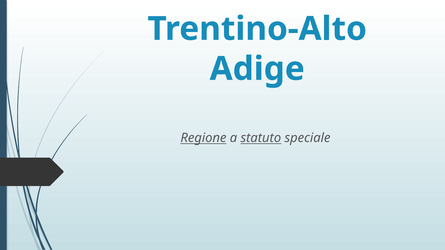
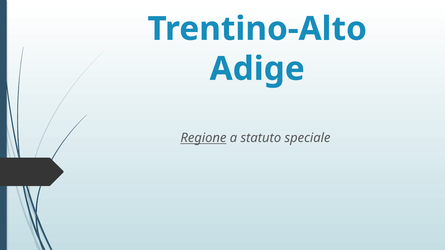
statuto underline: present -> none (261, 138)
